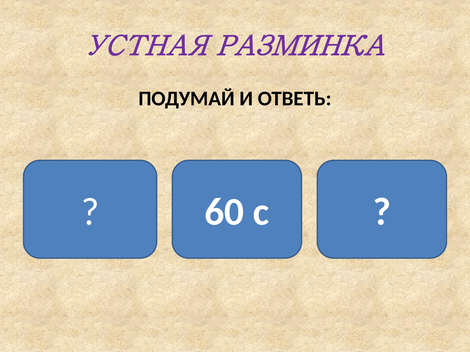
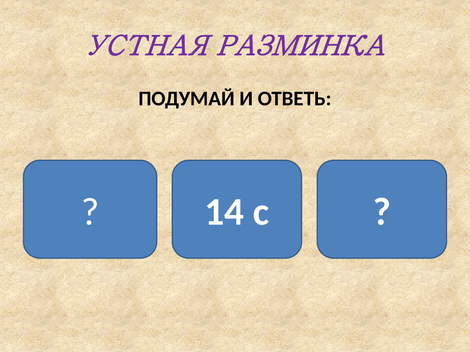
60: 60 -> 14 (224, 212)
